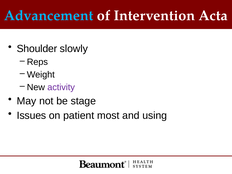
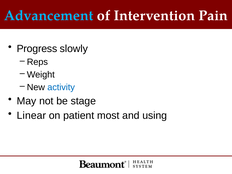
Acta: Acta -> Pain (213, 15)
Shoulder: Shoulder -> Progress (37, 49)
activity colour: purple -> blue (61, 87)
Issues: Issues -> Linear (31, 115)
